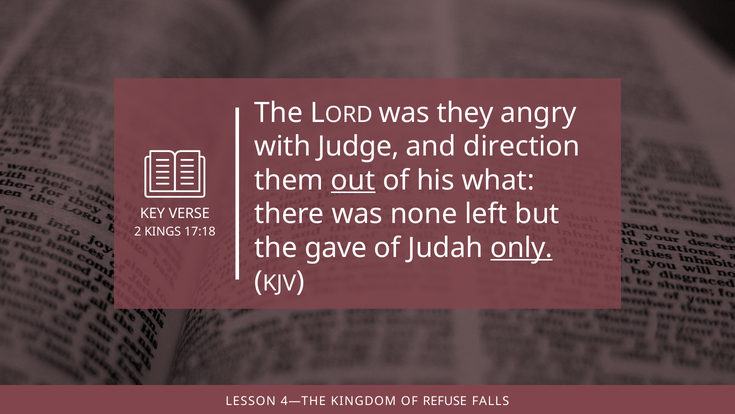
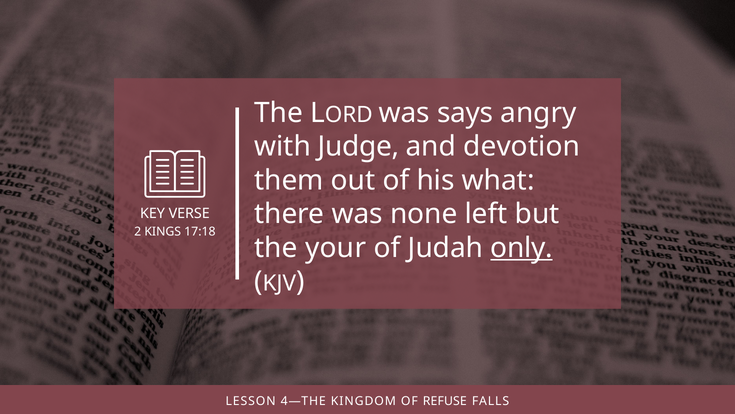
they: they -> says (465, 113)
direction: direction -> devotion (522, 146)
out underline: present -> none (353, 180)
gave: gave -> your (336, 247)
